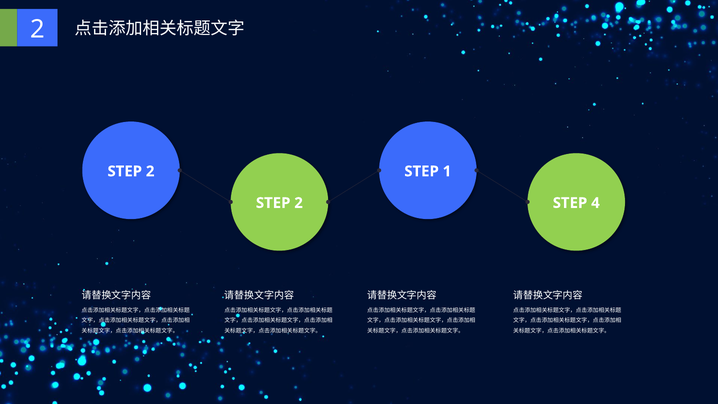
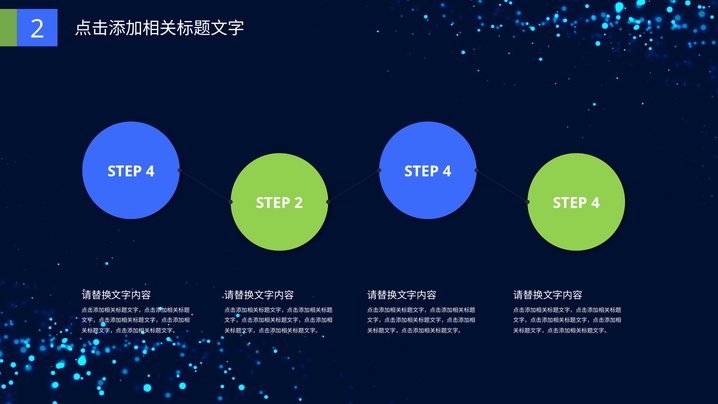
2: 2 -> 4 (150, 171)
1: 1 -> 4 (447, 171)
